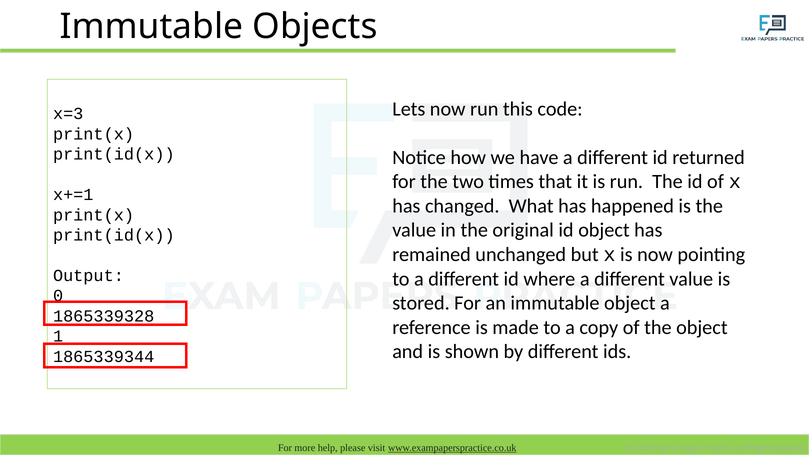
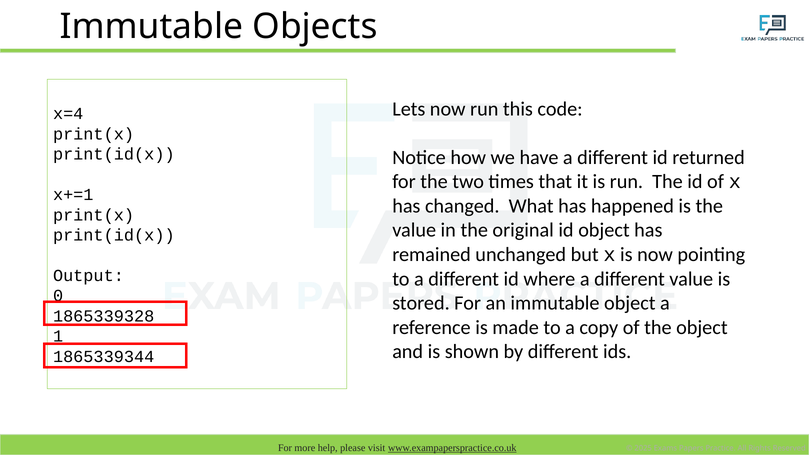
x=3: x=3 -> x=4 (68, 114)
